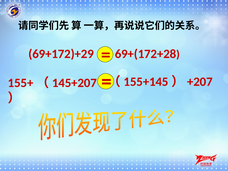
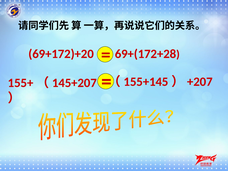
69+172)+29: 69+172)+29 -> 69+172)+20 (61, 54)
